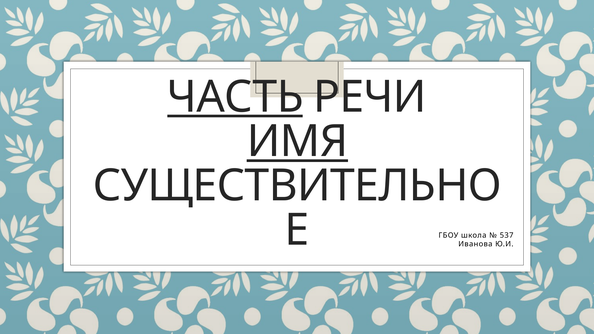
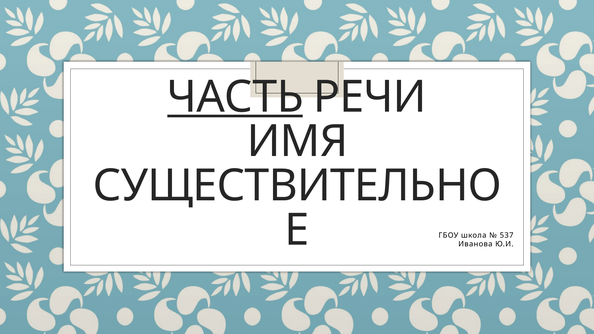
ИМЯ underline: present -> none (298, 141)
